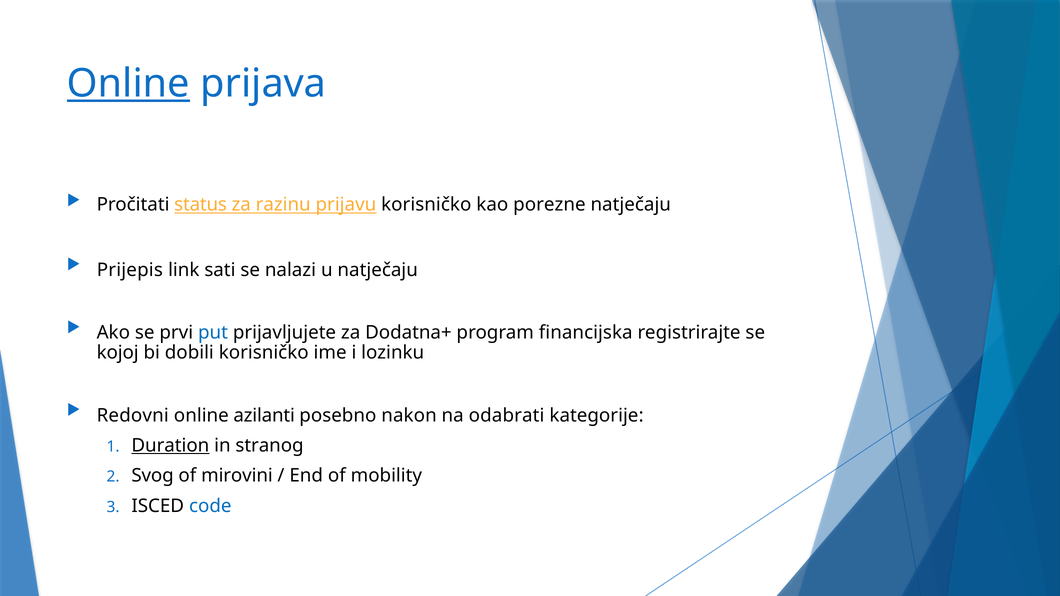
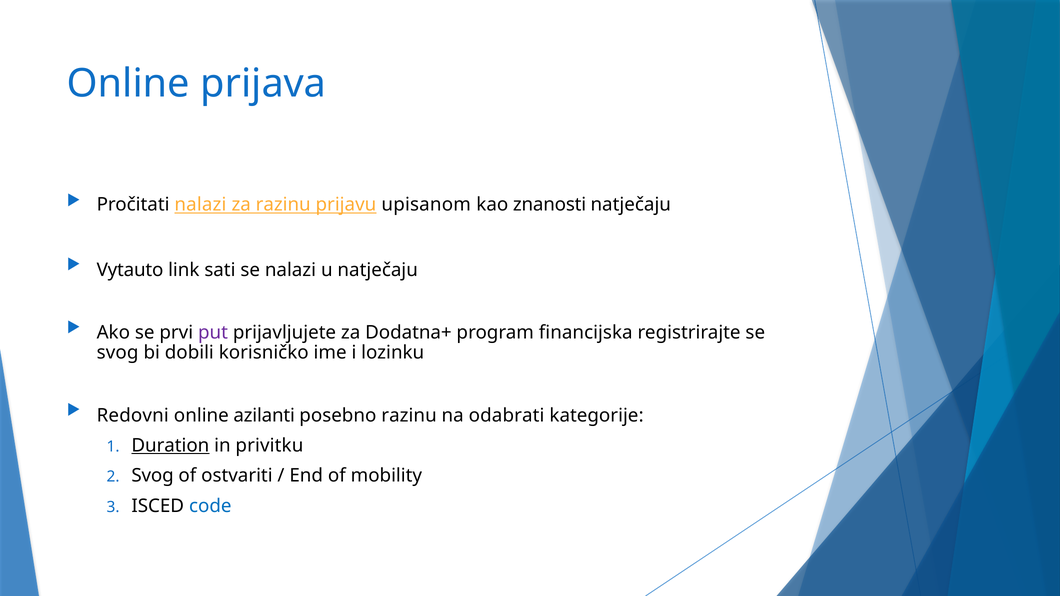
Online underline: present -> none (128, 84)
Pročitati status: status -> nalazi (200, 204)
prijavu korisničko: korisničko -> upisanom (426, 204)
porezne: porezne -> znanosti (550, 204)
Prijepis: Prijepis -> Vytauto (130, 270)
put colour: blue -> purple (213, 333)
kojoj: kojoj -> svog (118, 353)
posebno nakon: nakon -> razinu (409, 416)
stranog: stranog -> privitku (269, 446)
mirovini: mirovini -> ostvariti (237, 476)
